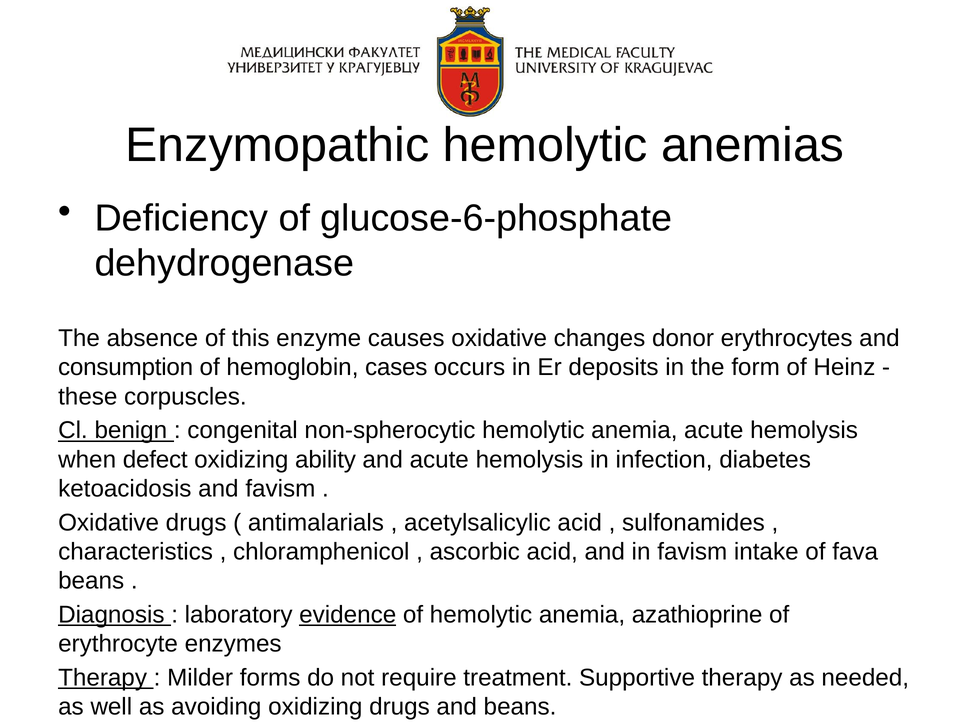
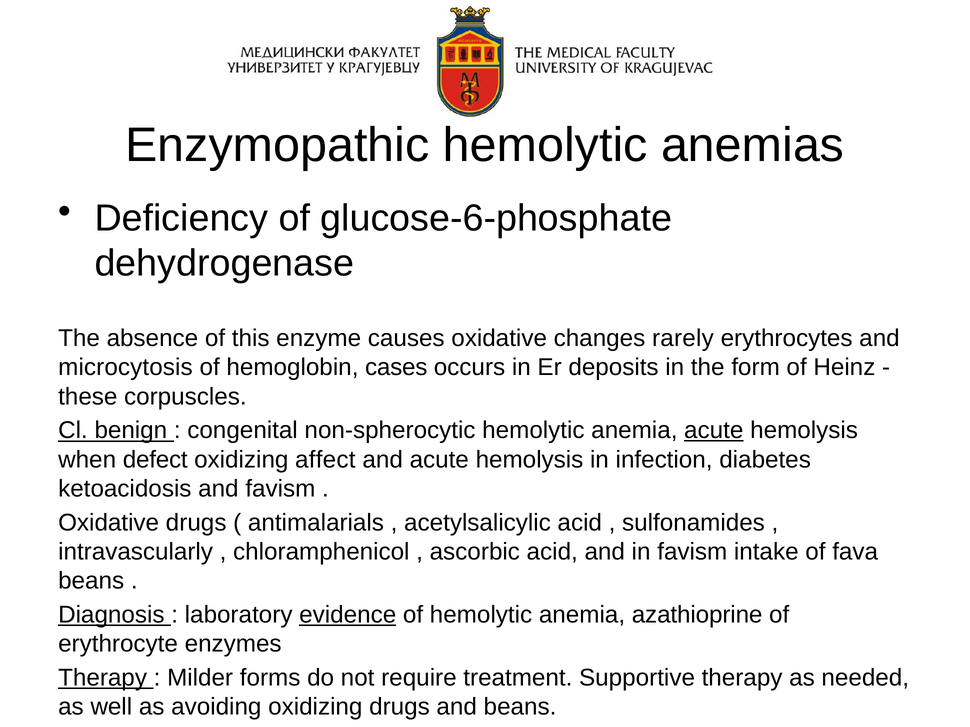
donor: donor -> rarely (683, 339)
consumption: consumption -> microcytosis (125, 368)
acute underline: none -> present (714, 431)
ability: ability -> affect (325, 460)
characteristics: characteristics -> intravascularly (136, 552)
